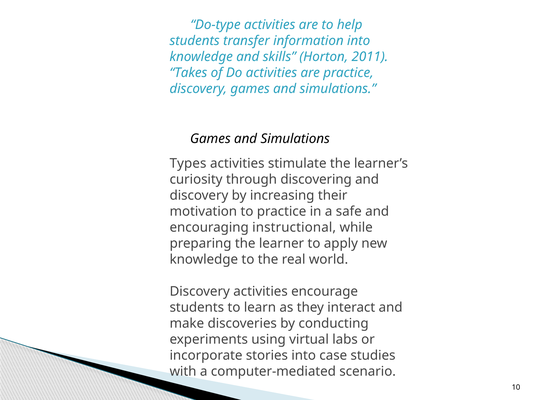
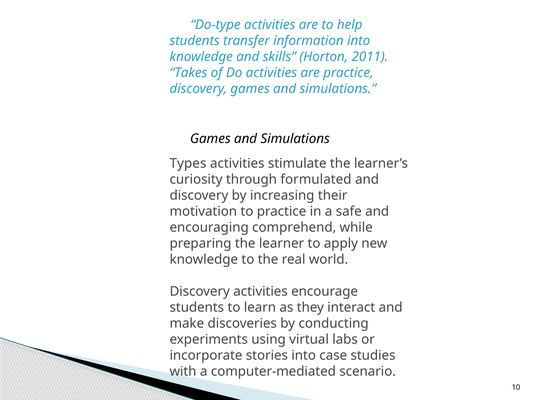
discovering: discovering -> formulated (316, 179)
instructional: instructional -> comprehend (294, 227)
